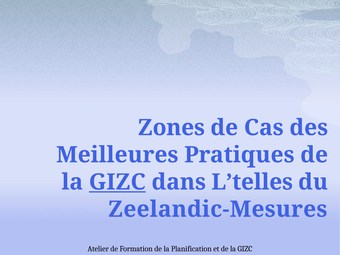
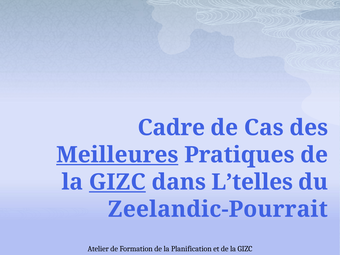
Zones: Zones -> Cadre (171, 128)
Meilleures underline: none -> present (117, 155)
Zeelandic-Mesures: Zeelandic-Mesures -> Zeelandic-Pourrait (218, 209)
